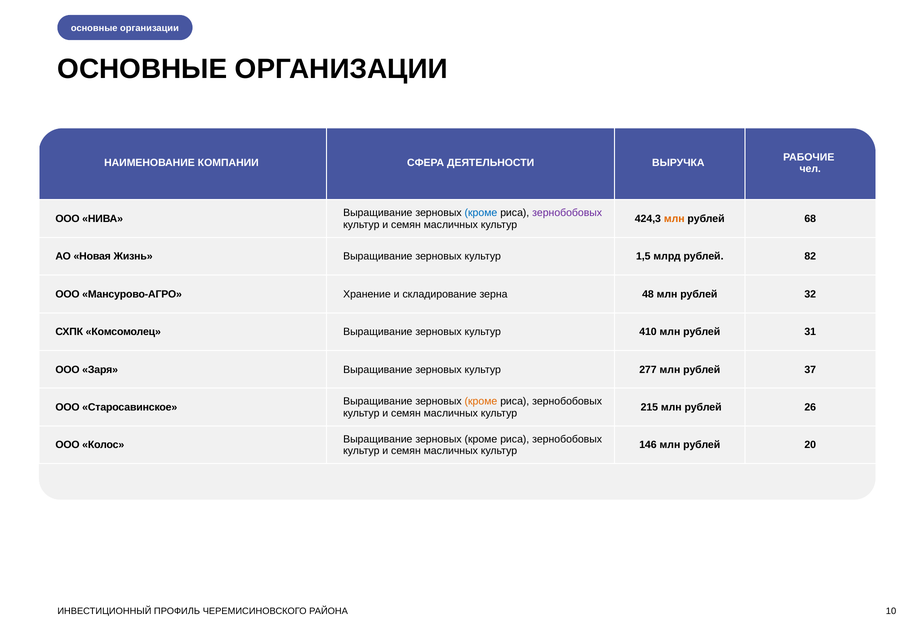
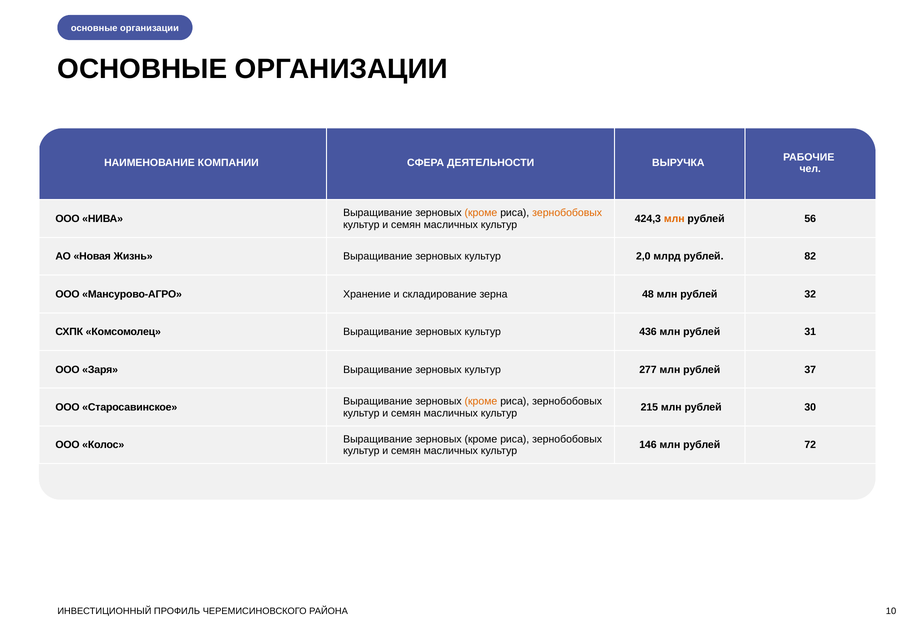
кроме colour: blue -> orange (481, 213)
зернобобовых colour: purple -> orange (567, 213)
68: 68 -> 56 (810, 219)
1,5: 1,5 -> 2,0 (643, 256)
410: 410 -> 436 (648, 332)
26: 26 -> 30 (810, 407)
20: 20 -> 72 (810, 445)
